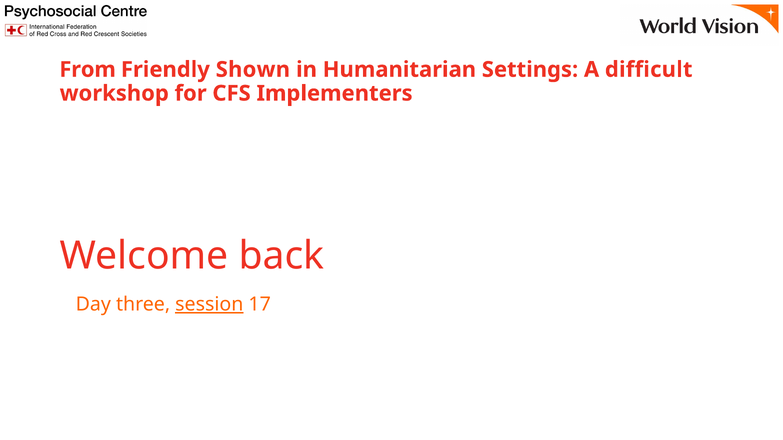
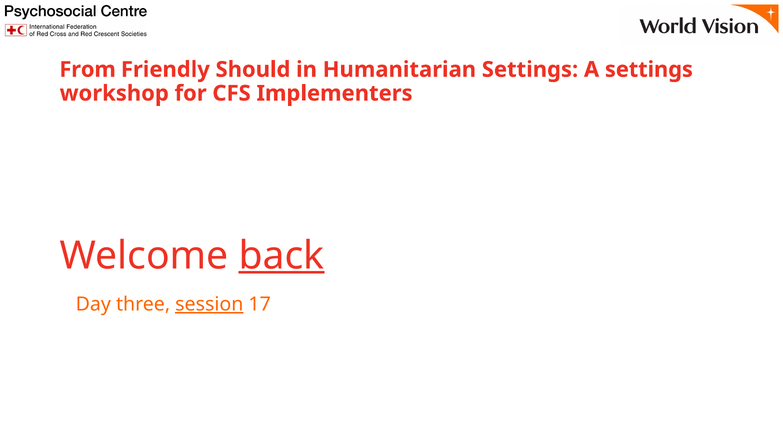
Shown: Shown -> Should (253, 70)
A difficult: difficult -> settings (649, 70)
back underline: none -> present (282, 256)
